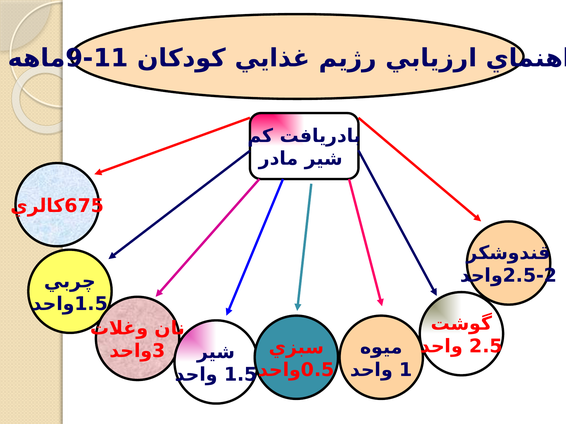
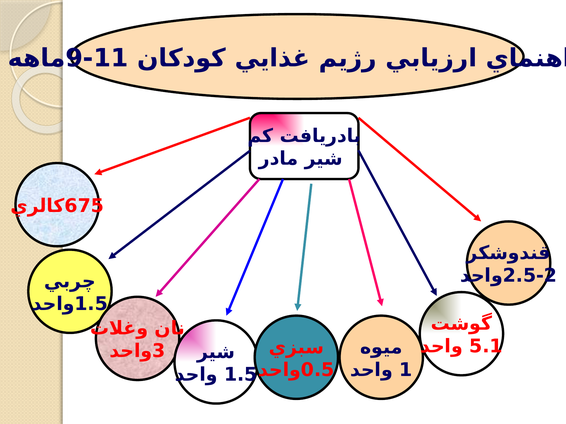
2.5: 2.5 -> 5.1 (486, 347)
